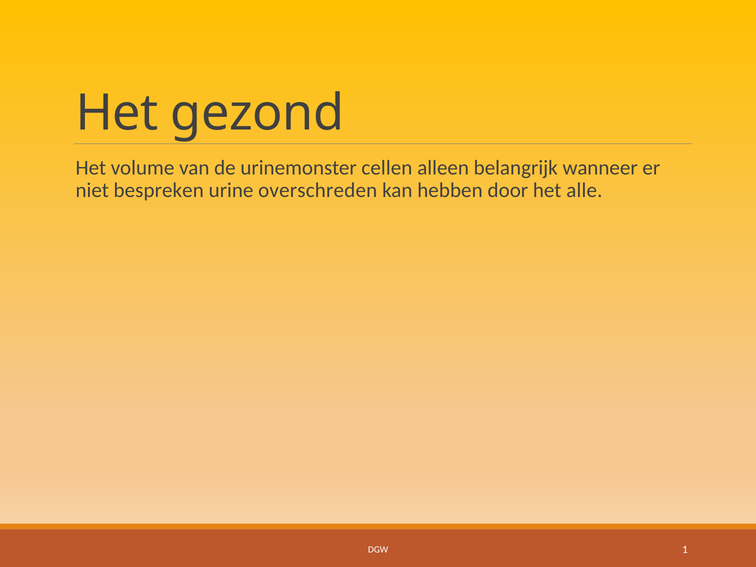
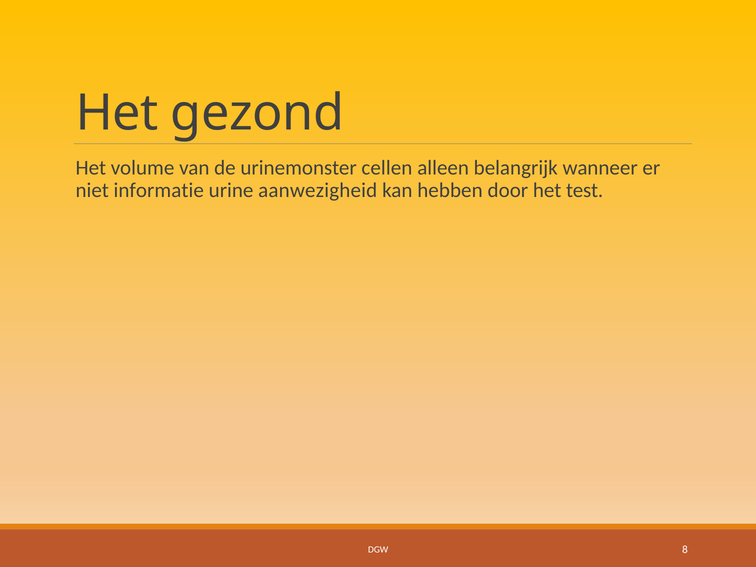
bespreken: bespreken -> informatie (159, 190)
overschreden: overschreden -> aanwezigheid (318, 190)
alle: alle -> test (585, 190)
1: 1 -> 8 (685, 550)
